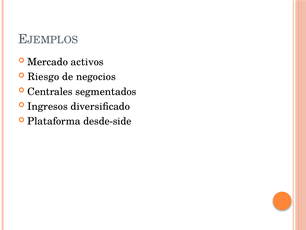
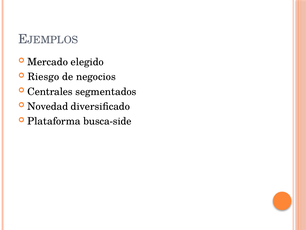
activos: activos -> elegido (87, 62)
Ingresos: Ingresos -> Novedad (48, 106)
desde-side: desde-side -> busca-side (107, 121)
